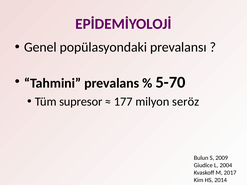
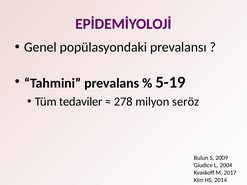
5-70: 5-70 -> 5-19 (170, 82)
supresor: supresor -> tedaviler (81, 102)
177: 177 -> 278 (123, 102)
